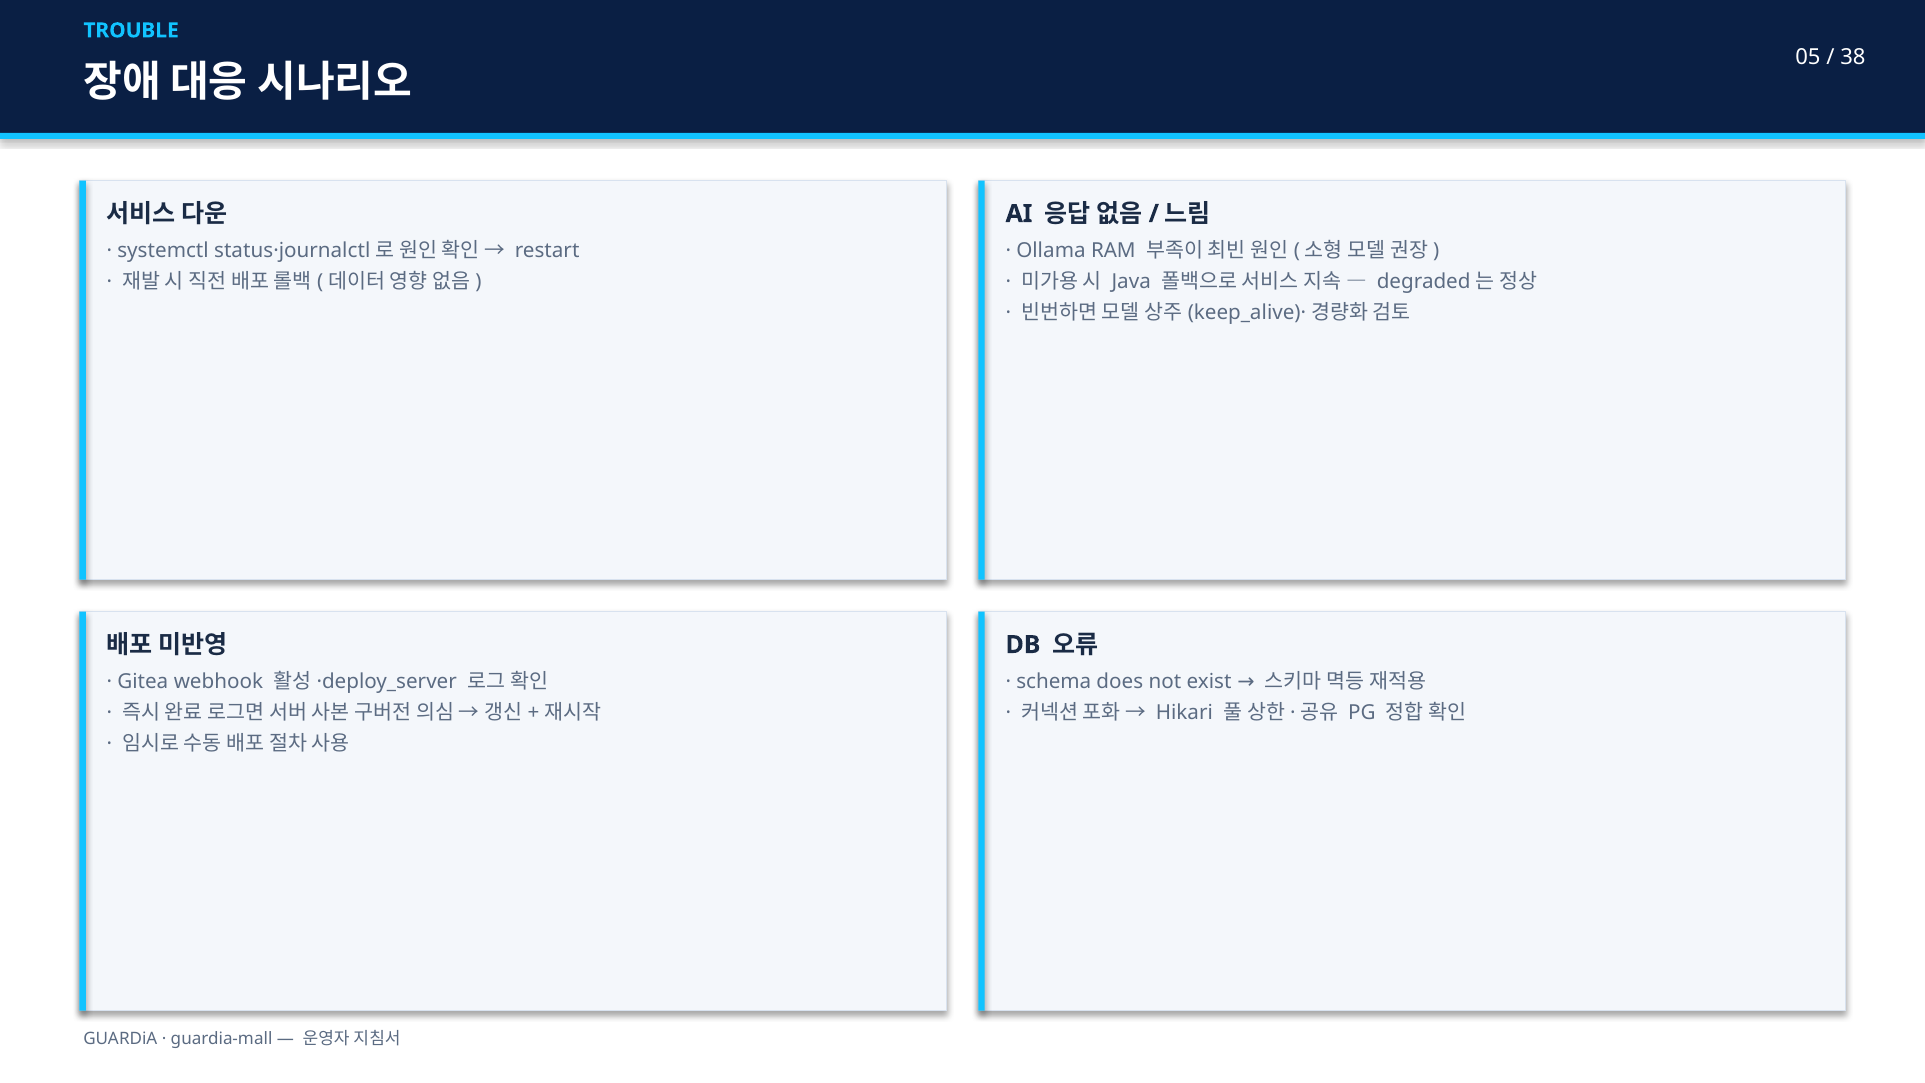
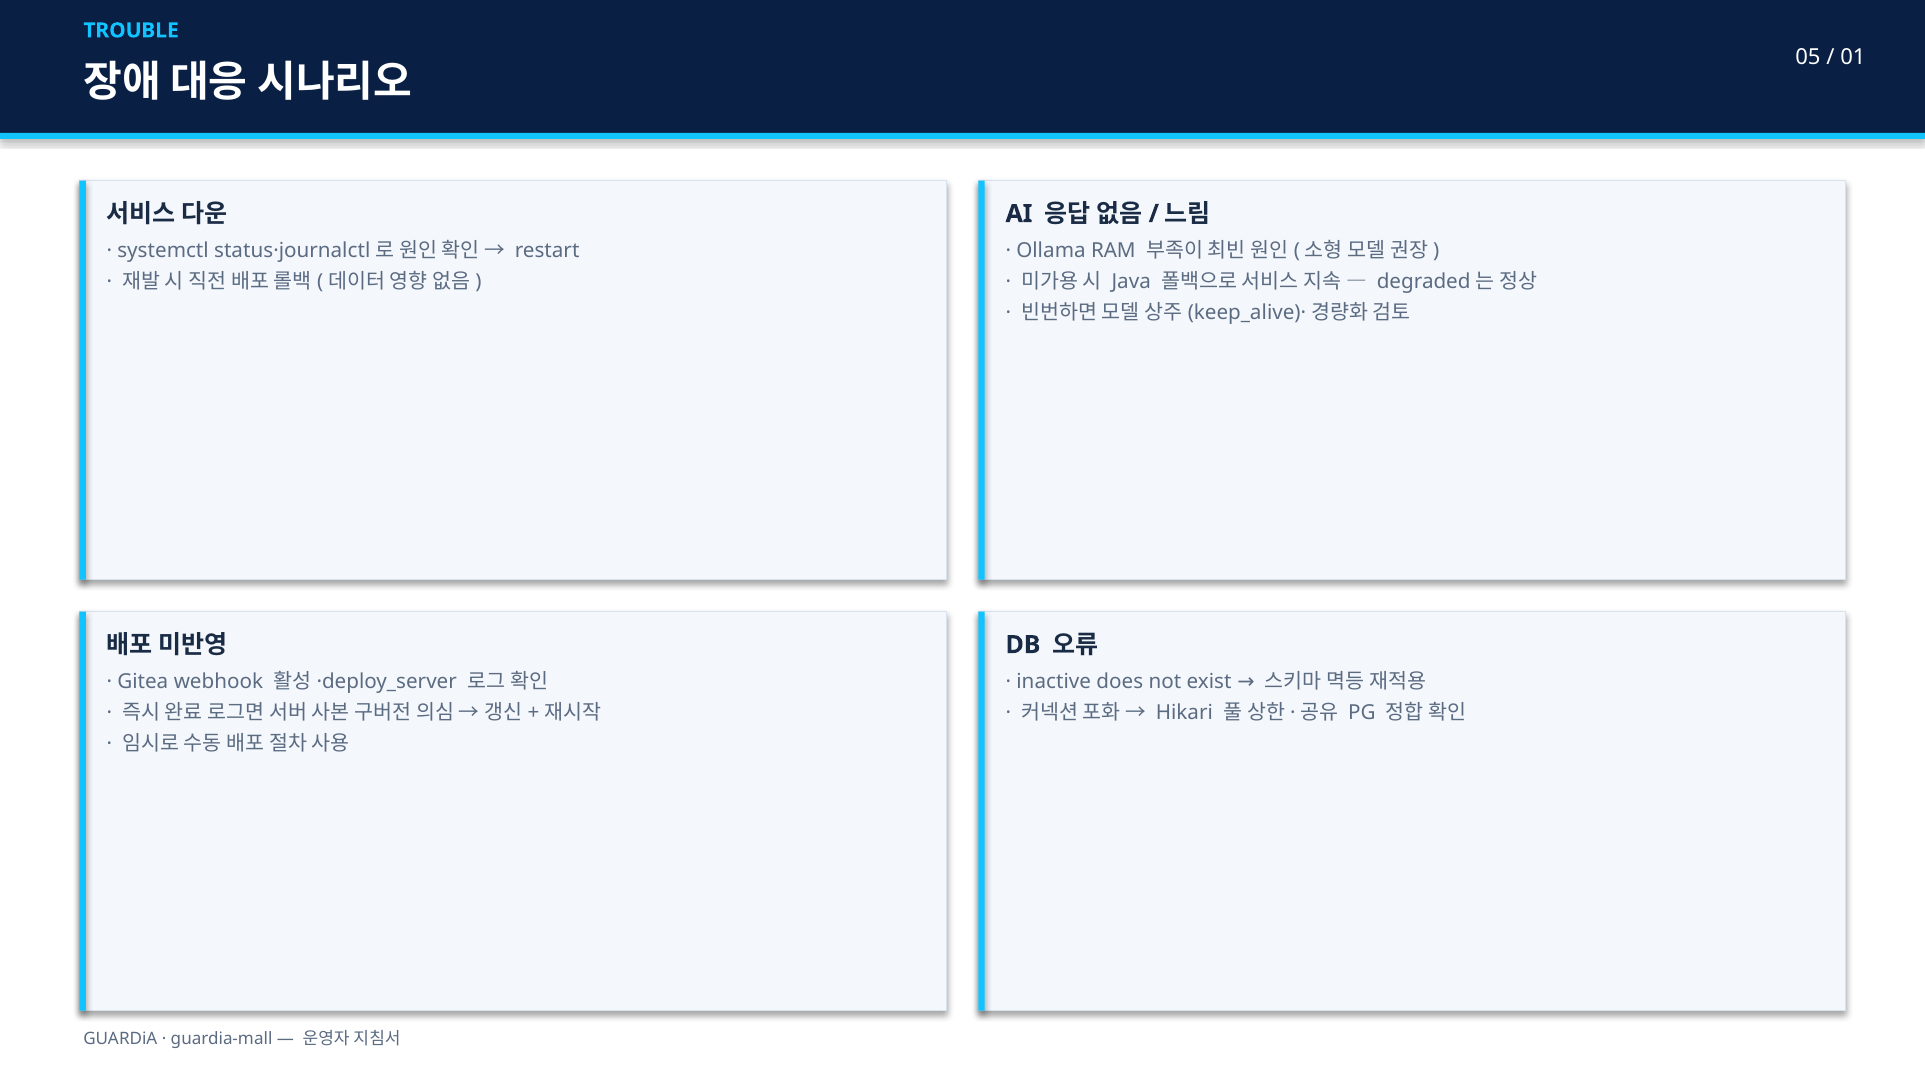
38: 38 -> 01 (1853, 57)
schema: schema -> inactive (1054, 682)
